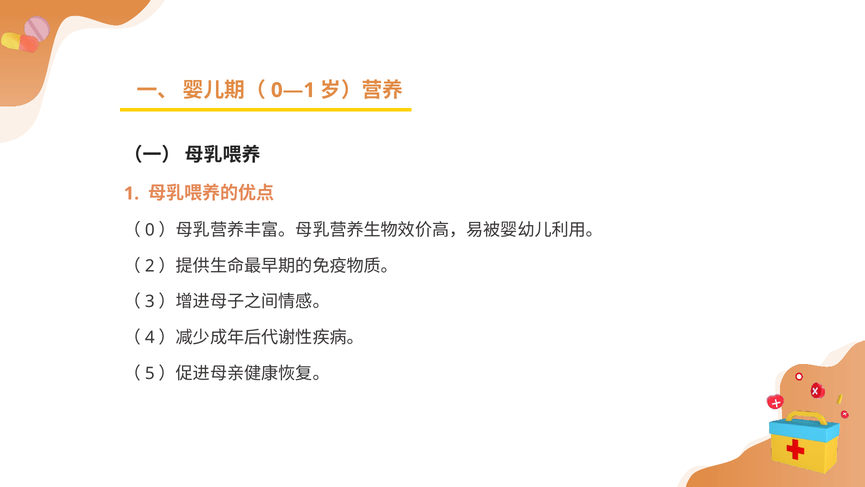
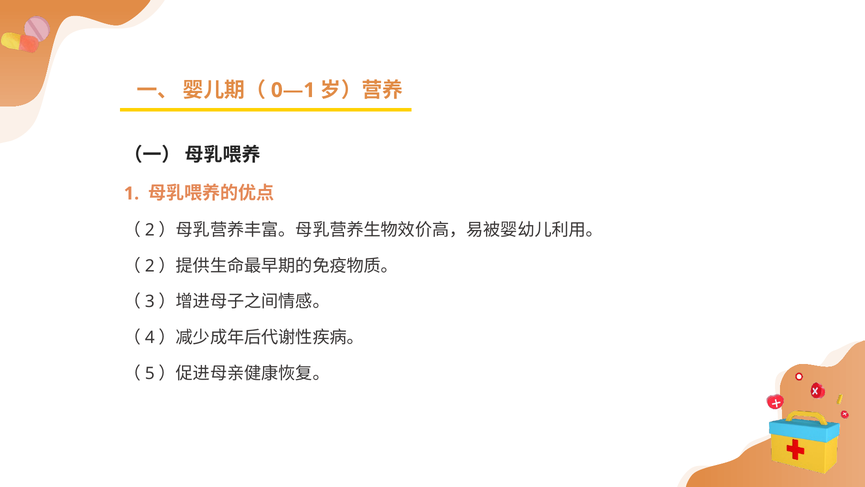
0: 0 -> 2 (150, 230)
